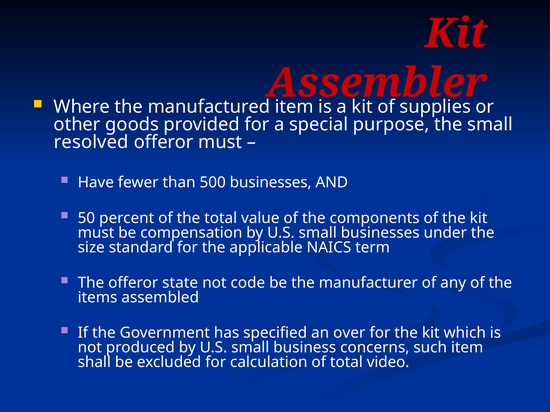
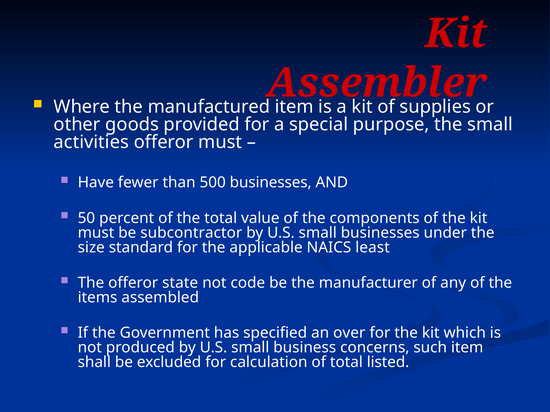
resolved: resolved -> activities (91, 142)
compensation: compensation -> subcontractor (191, 233)
term: term -> least (373, 248)
video: video -> listed (388, 363)
